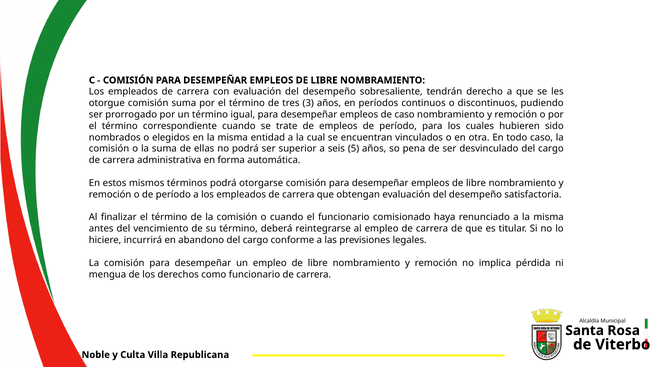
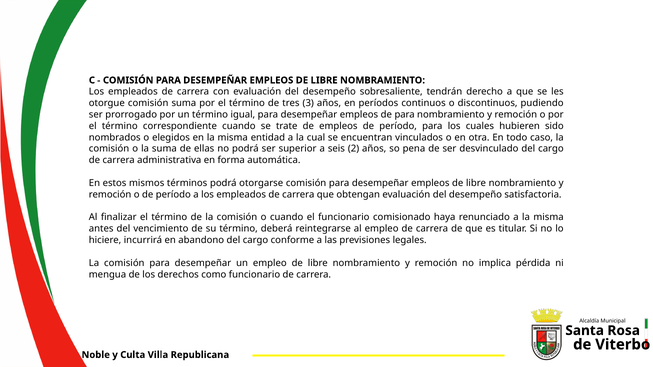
de caso: caso -> para (405, 115)
5: 5 -> 2 (354, 149)
